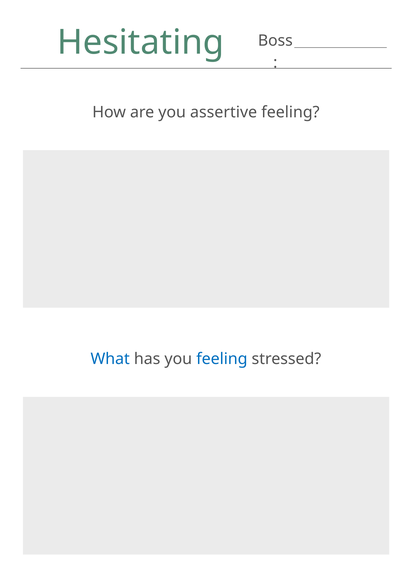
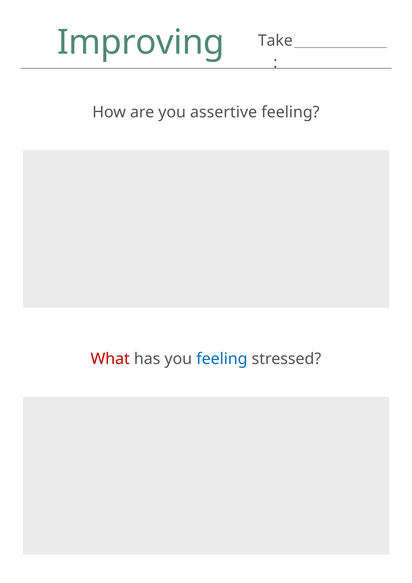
Hesitating: Hesitating -> Improving (141, 42)
Boss: Boss -> Take (275, 40)
What colour: blue -> red (110, 359)
